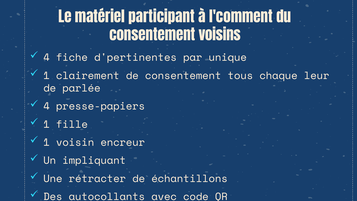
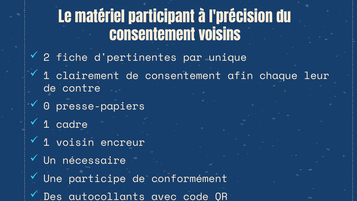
l'comment: l'comment -> l'précision (241, 18)
4: 4 -> 2 (47, 58)
tous: tous -> afin (240, 76)
parlée: parlée -> contre (81, 88)
4: 4 -> 0 (47, 106)
fille: fille -> cadre (72, 124)
impliquant: impliquant -> nécessaire (94, 160)
rétracter: rétracter -> participe (97, 178)
échantillons: échantillons -> conformément (190, 178)
